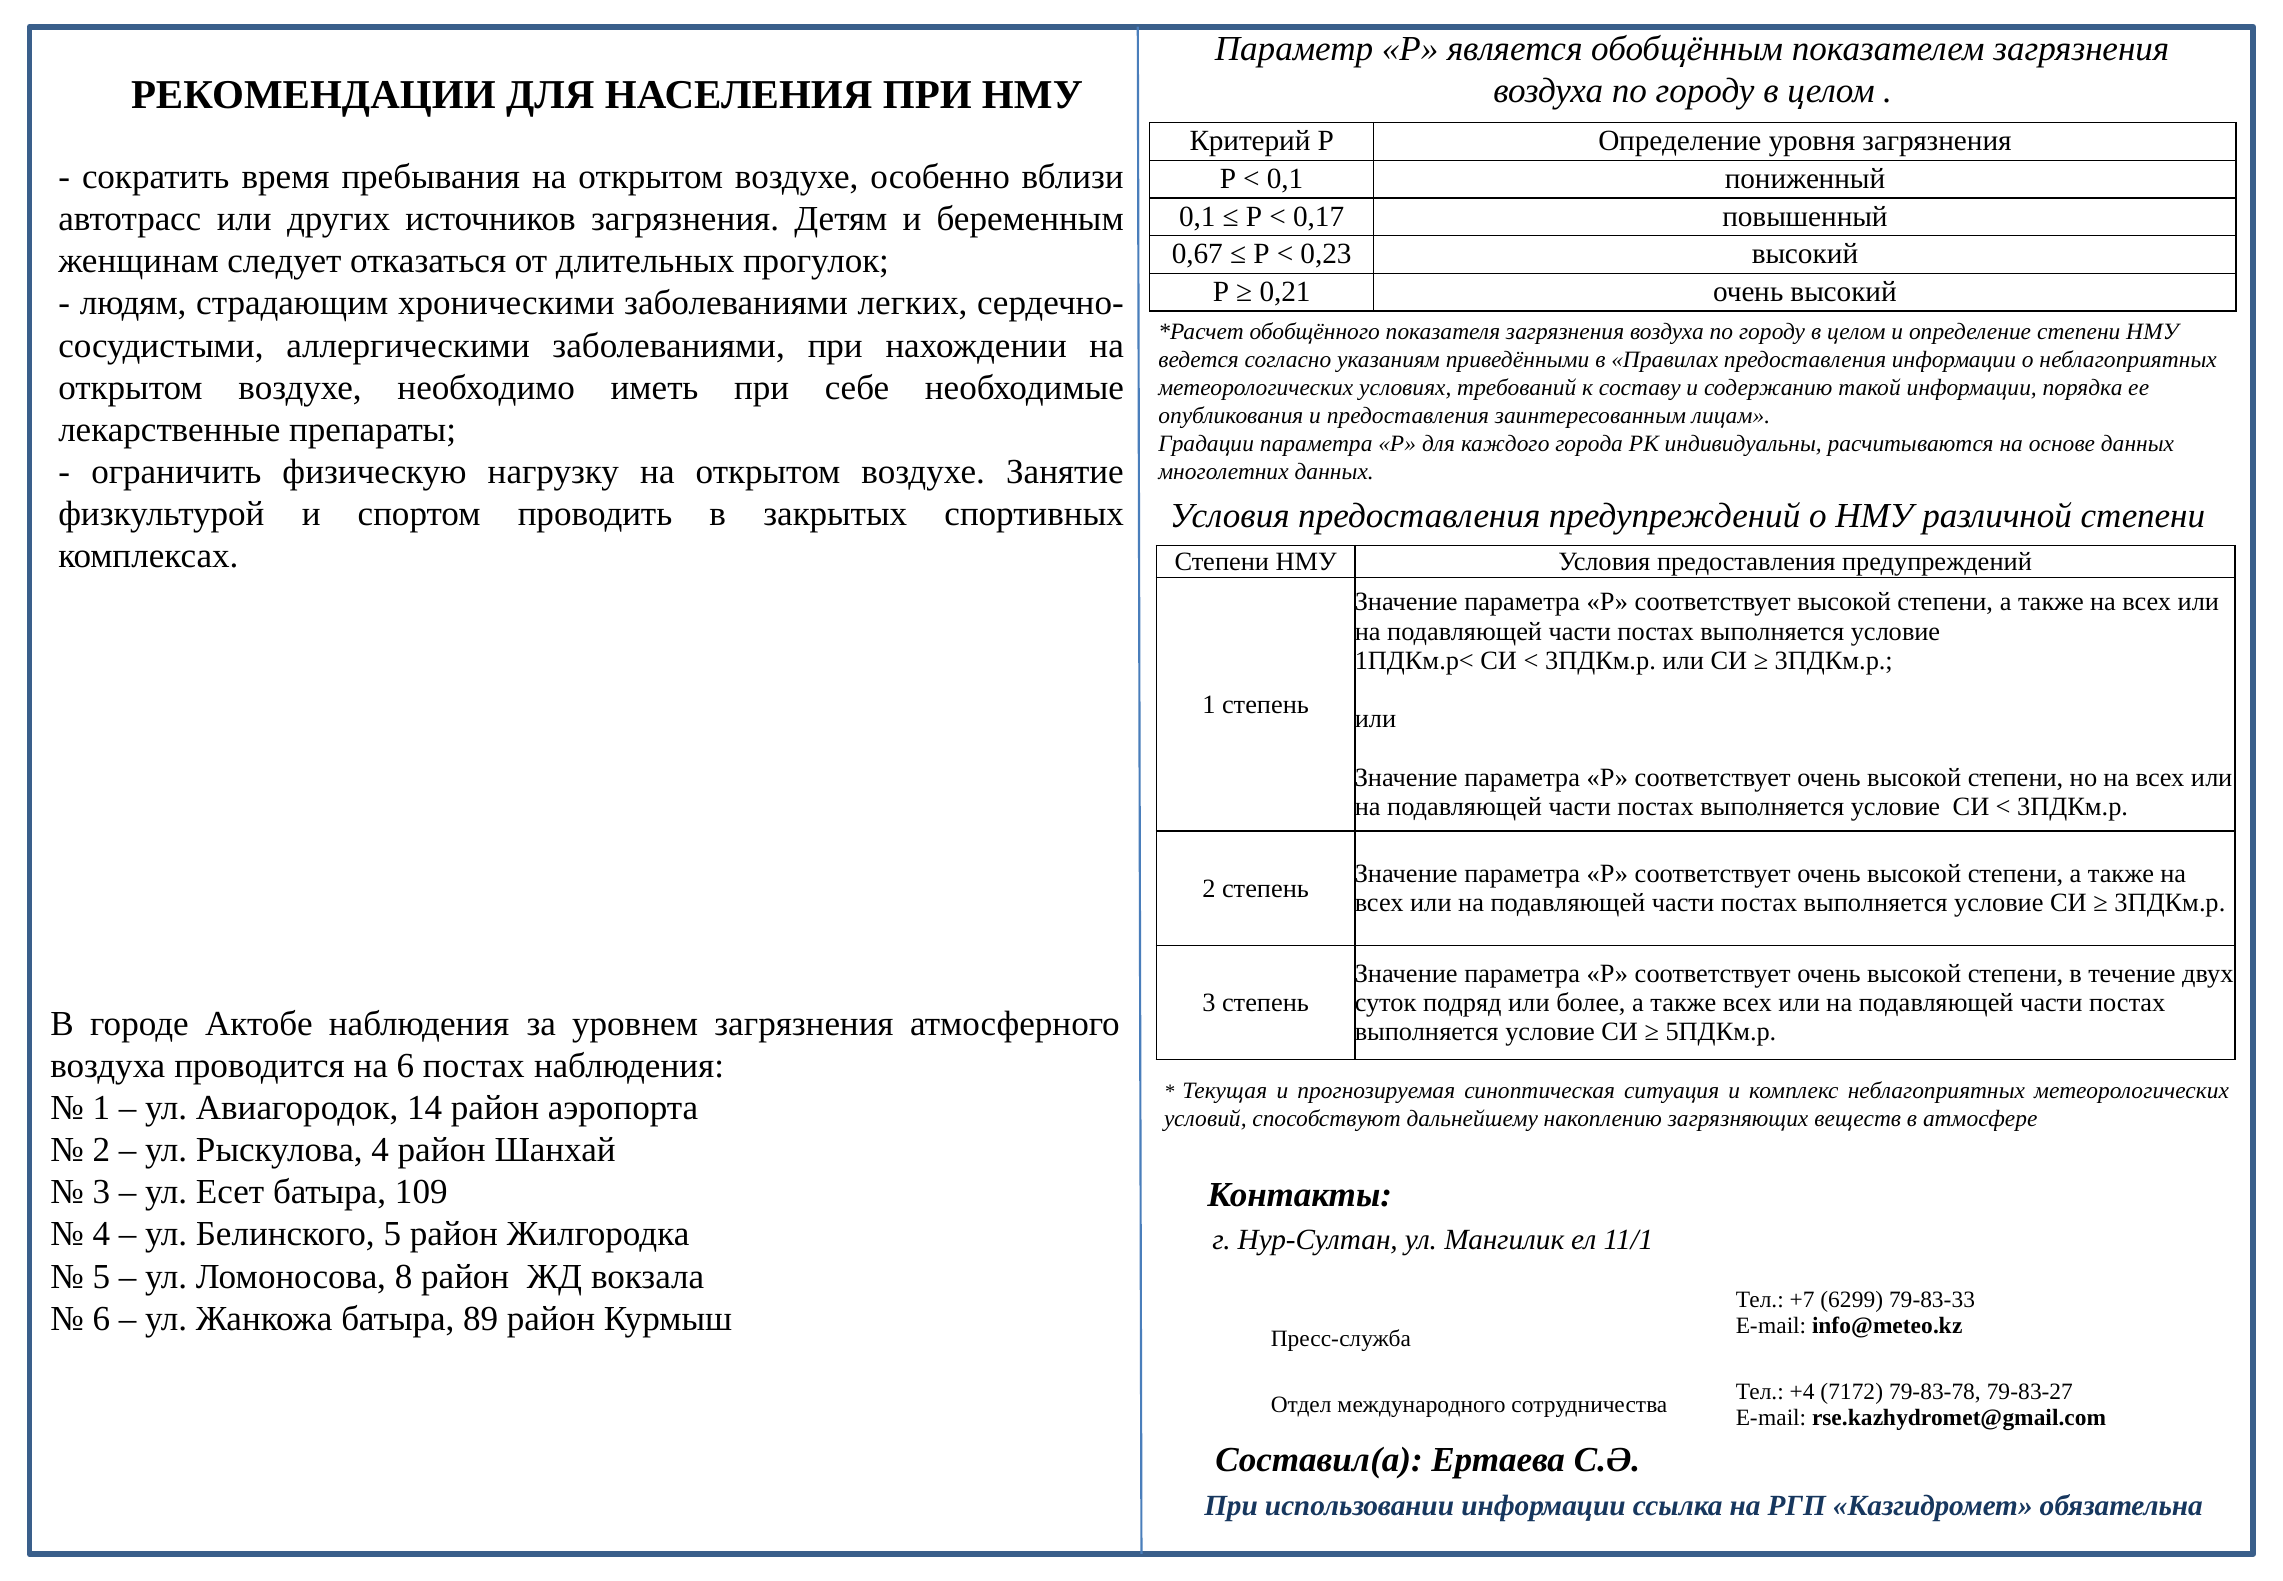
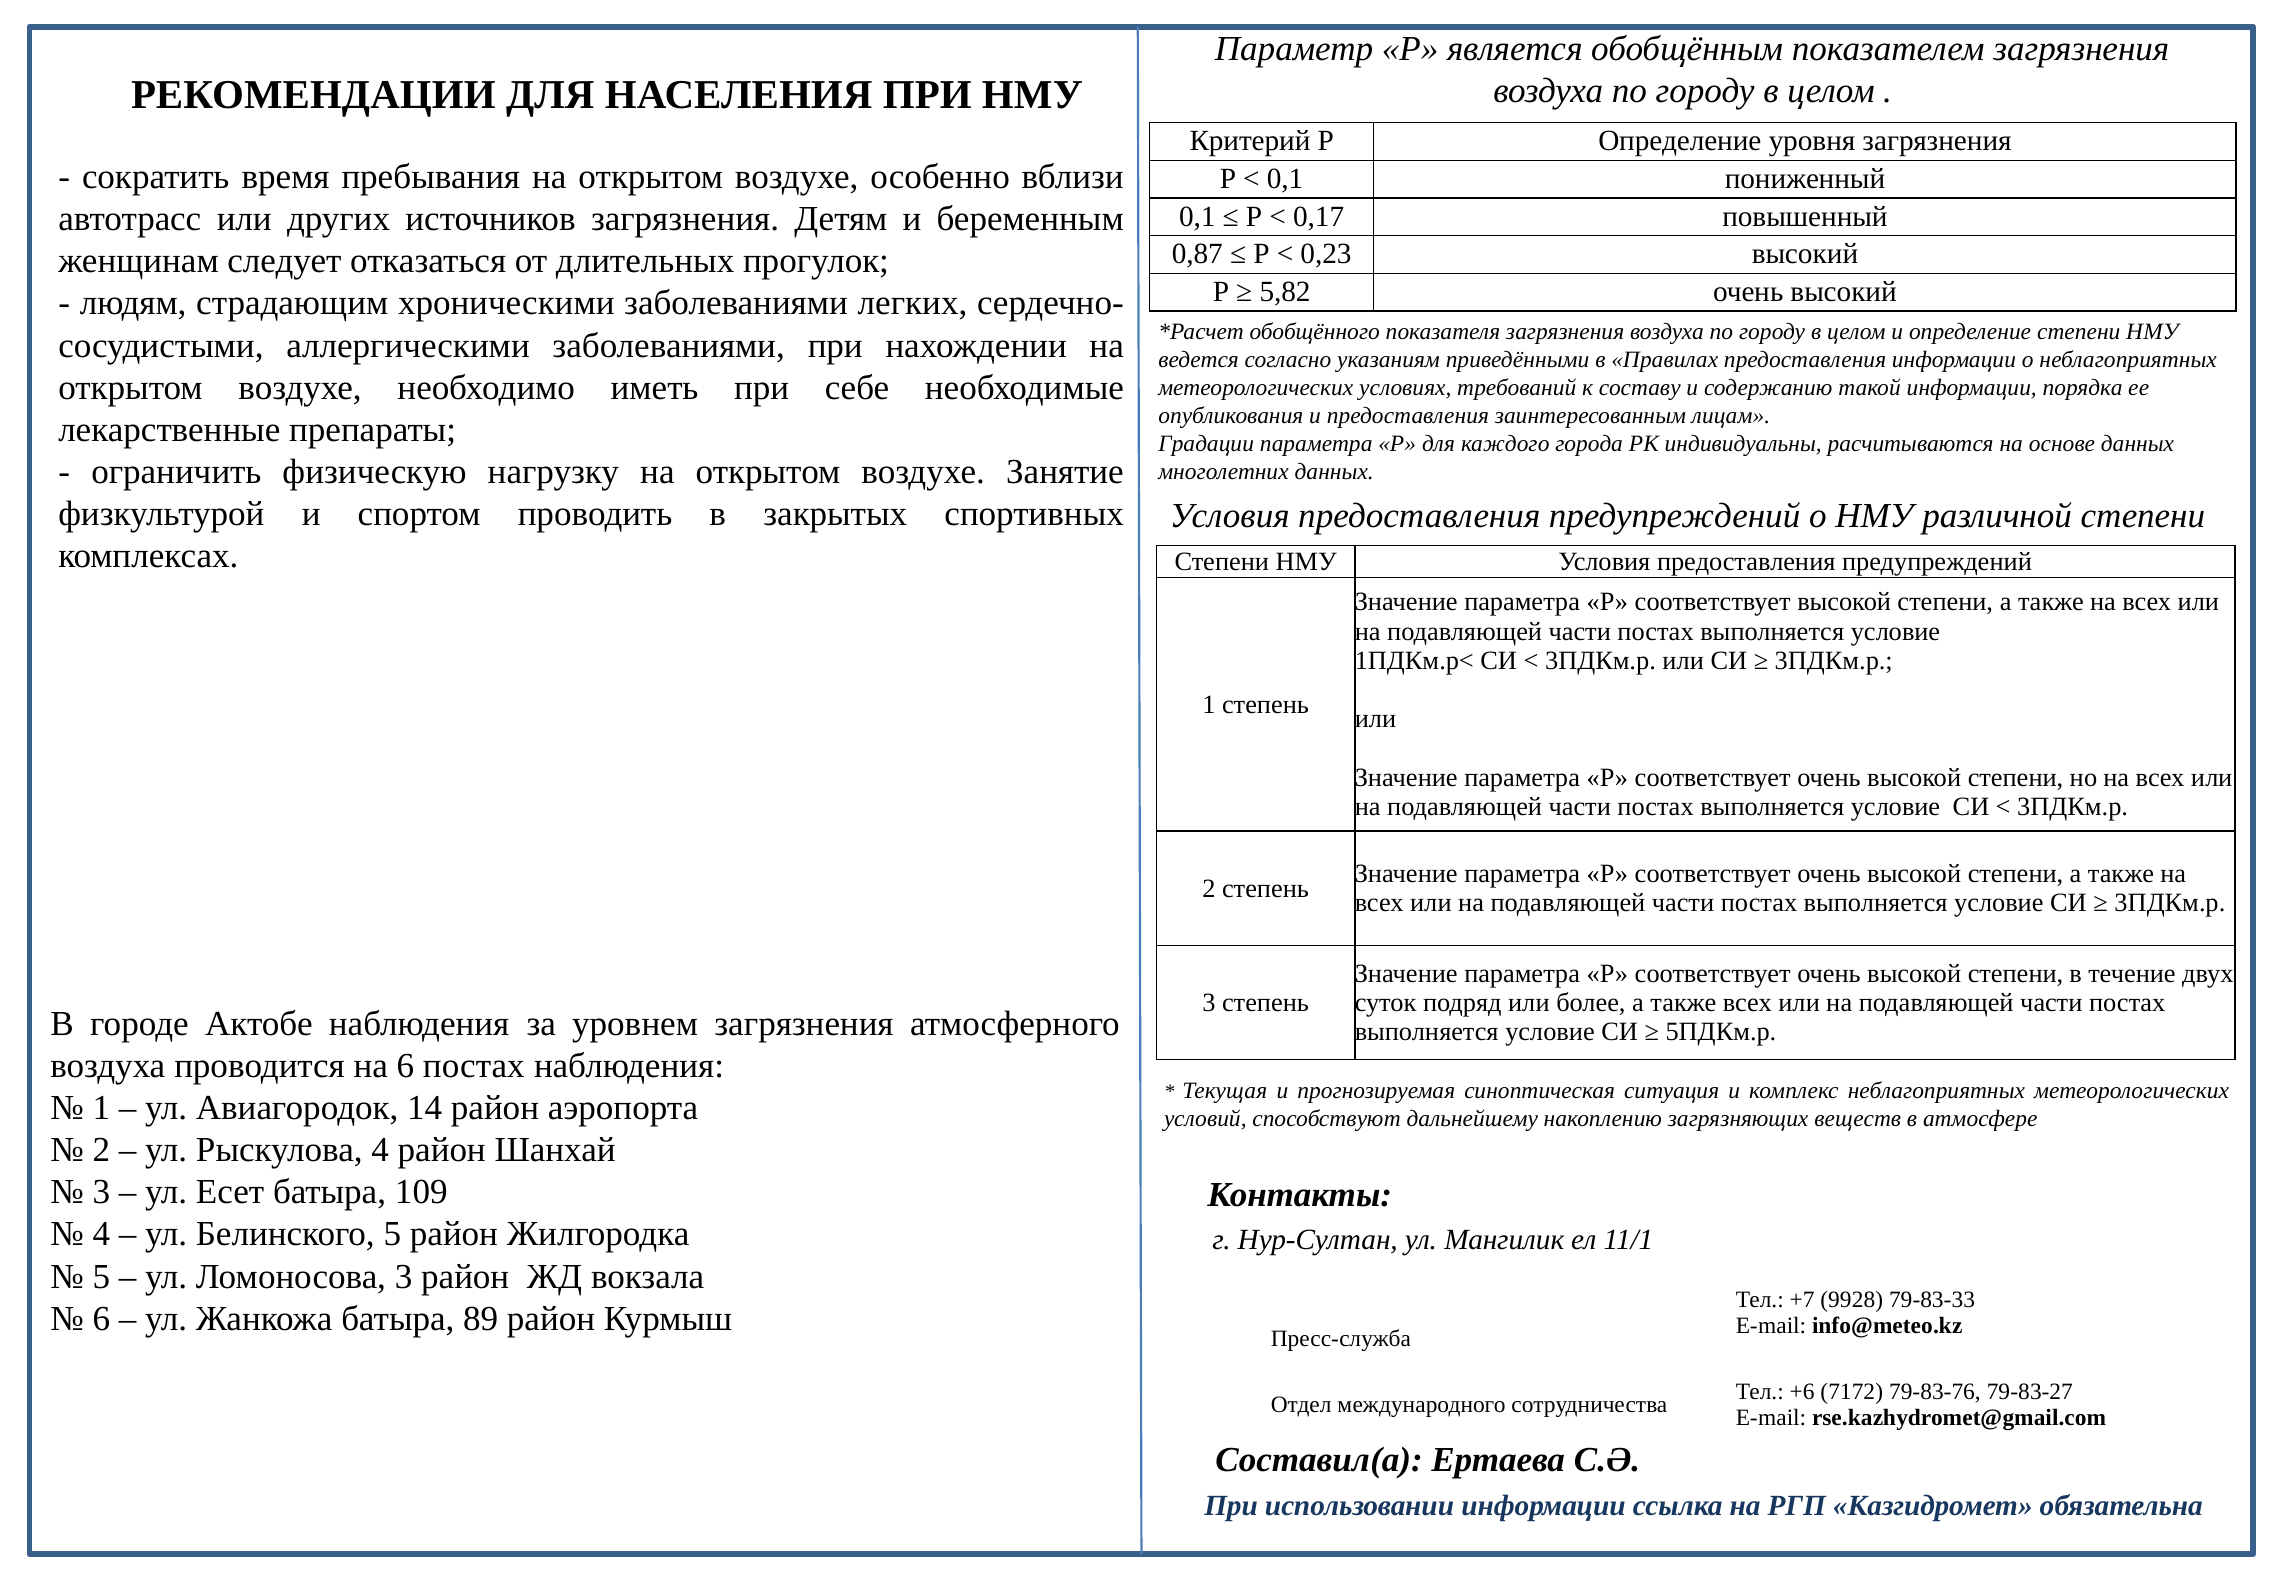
0,67: 0,67 -> 0,87 (1197, 254)
0,21: 0,21 -> 5,82 (1285, 292)
Ломоносова 8: 8 -> 3 (404, 1276)
6299: 6299 -> 9928 (1852, 1300)
+4: +4 -> +6 (1802, 1391)
79-83-78: 79-83-78 -> 79-83-76 (1935, 1391)
